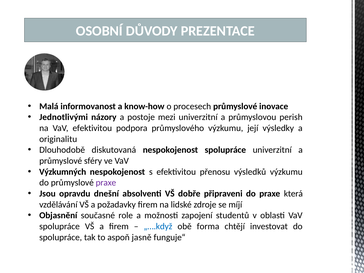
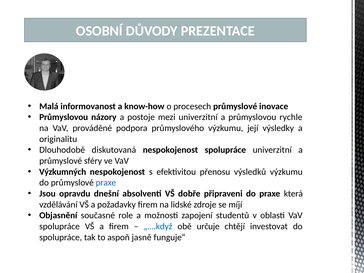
Jednotlivými: Jednotlivými -> Průmyslovou (64, 117)
perish: perish -> rychle (291, 117)
VaV efektivitou: efektivitou -> prováděné (92, 128)
praxe colour: purple -> blue (106, 183)
forma: forma -> určuje (208, 226)
